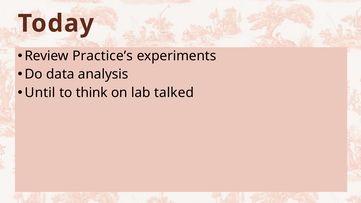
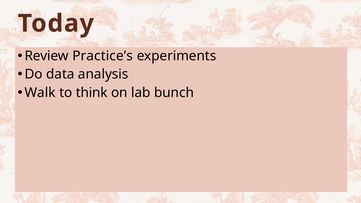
Until: Until -> Walk (40, 93)
talked: talked -> bunch (174, 93)
